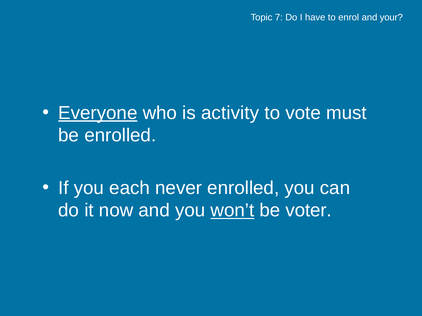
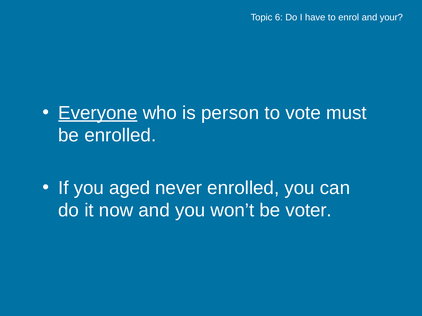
7: 7 -> 6 (279, 17)
activity: activity -> person (230, 113)
each: each -> aged (130, 188)
won’t underline: present -> none (232, 211)
